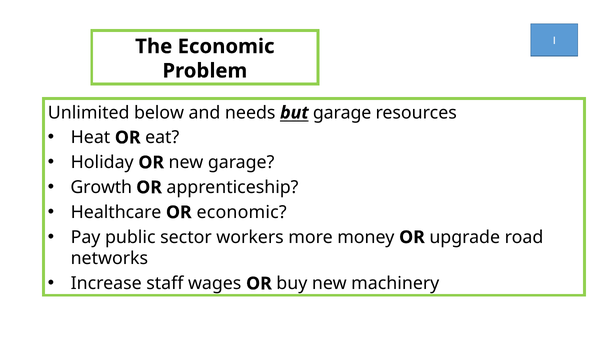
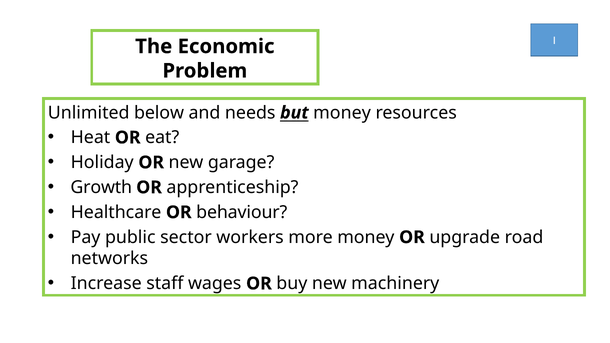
but garage: garage -> money (342, 113)
OR economic: economic -> behaviour (242, 212)
